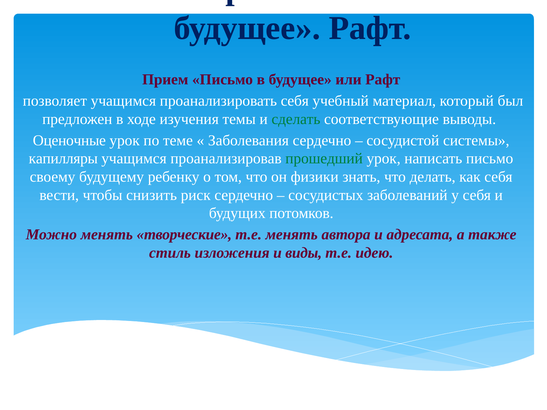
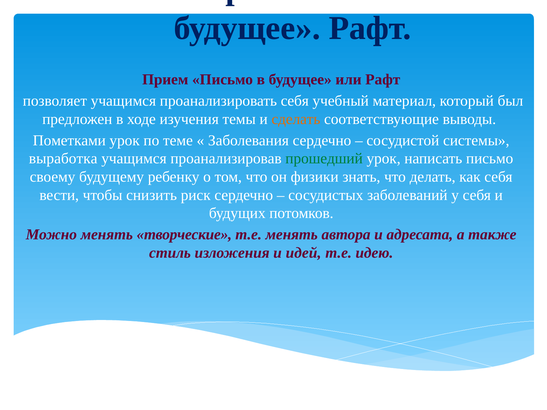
сделать colour: green -> orange (296, 119)
Оценочные: Оценочные -> Пометками (69, 140)
капилляры: капилляры -> выработка (63, 159)
виды: виды -> идей (303, 253)
